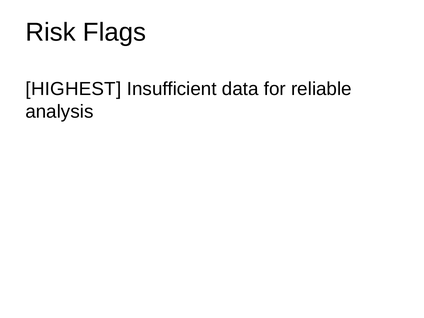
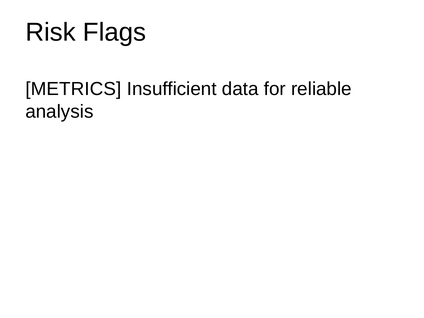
HIGHEST: HIGHEST -> METRICS (73, 89)
